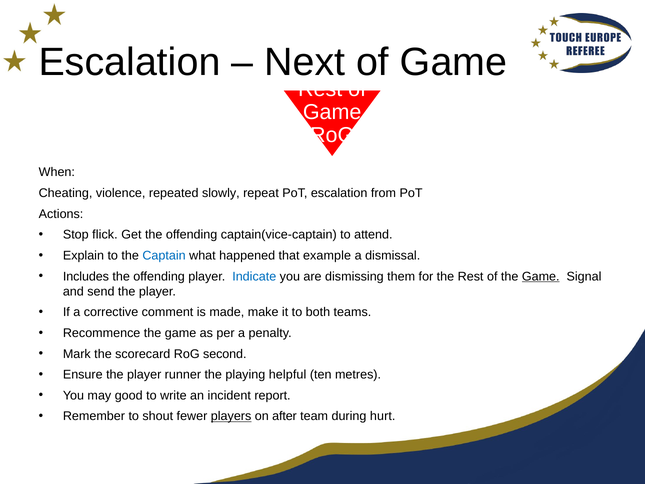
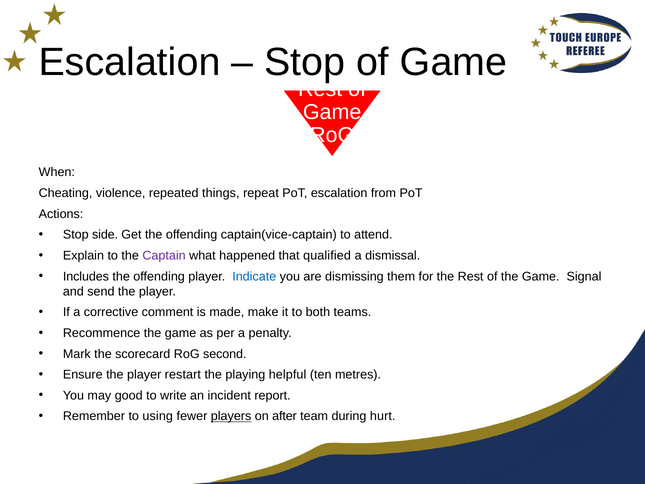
Next: Next -> Stop (305, 62)
slowly: slowly -> things (221, 193)
flick: flick -> side (105, 235)
Captain colour: blue -> purple (164, 255)
example: example -> qualified (327, 255)
Game underline: present -> none (541, 276)
runner: runner -> restart (183, 374)
shout: shout -> using (158, 416)
